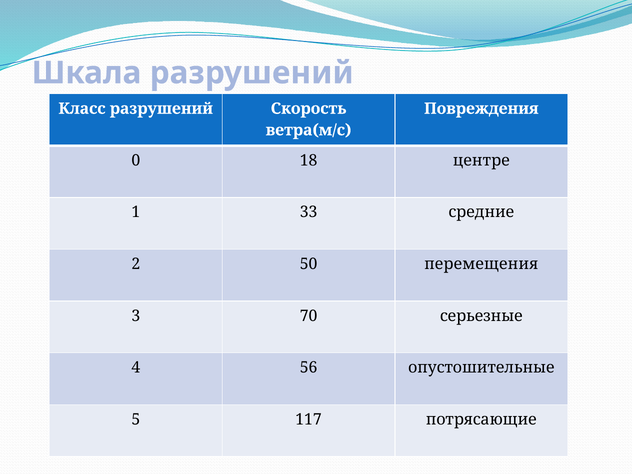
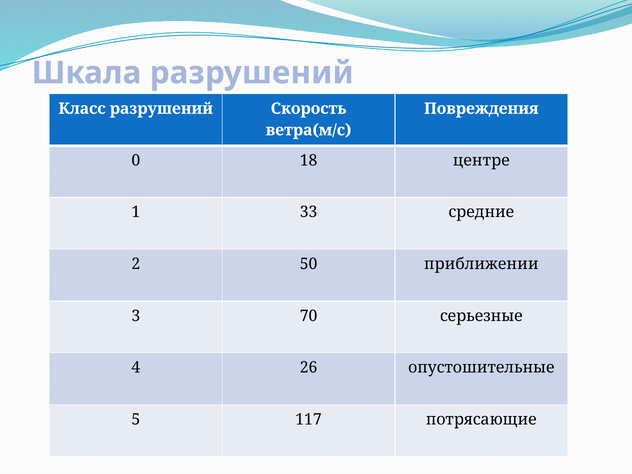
перемещения: перемещения -> приближении (481, 264)
56: 56 -> 26 (309, 368)
